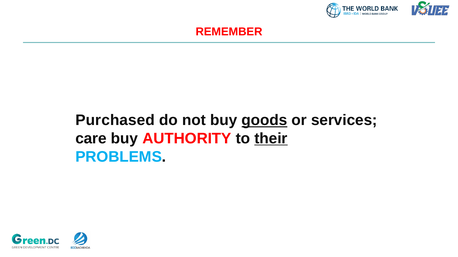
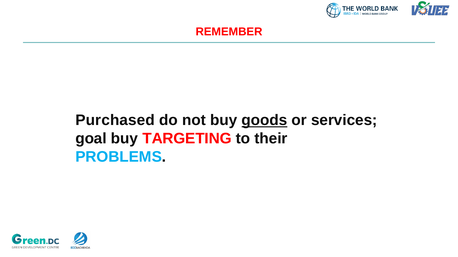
care: care -> goal (91, 139)
AUTHORITY: AUTHORITY -> TARGETING (187, 139)
their underline: present -> none (271, 139)
